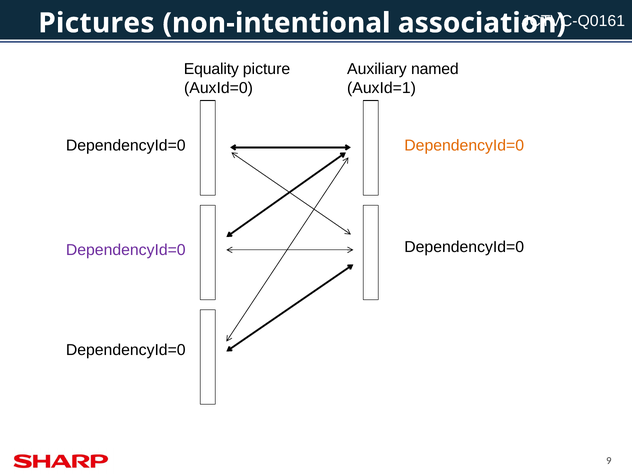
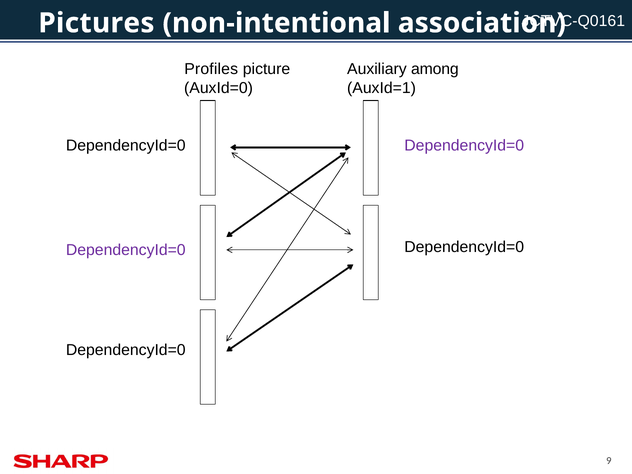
Equality: Equality -> Profiles (211, 69)
named: named -> among (435, 69)
DependencyId=0 colour: orange -> purple (464, 146)
